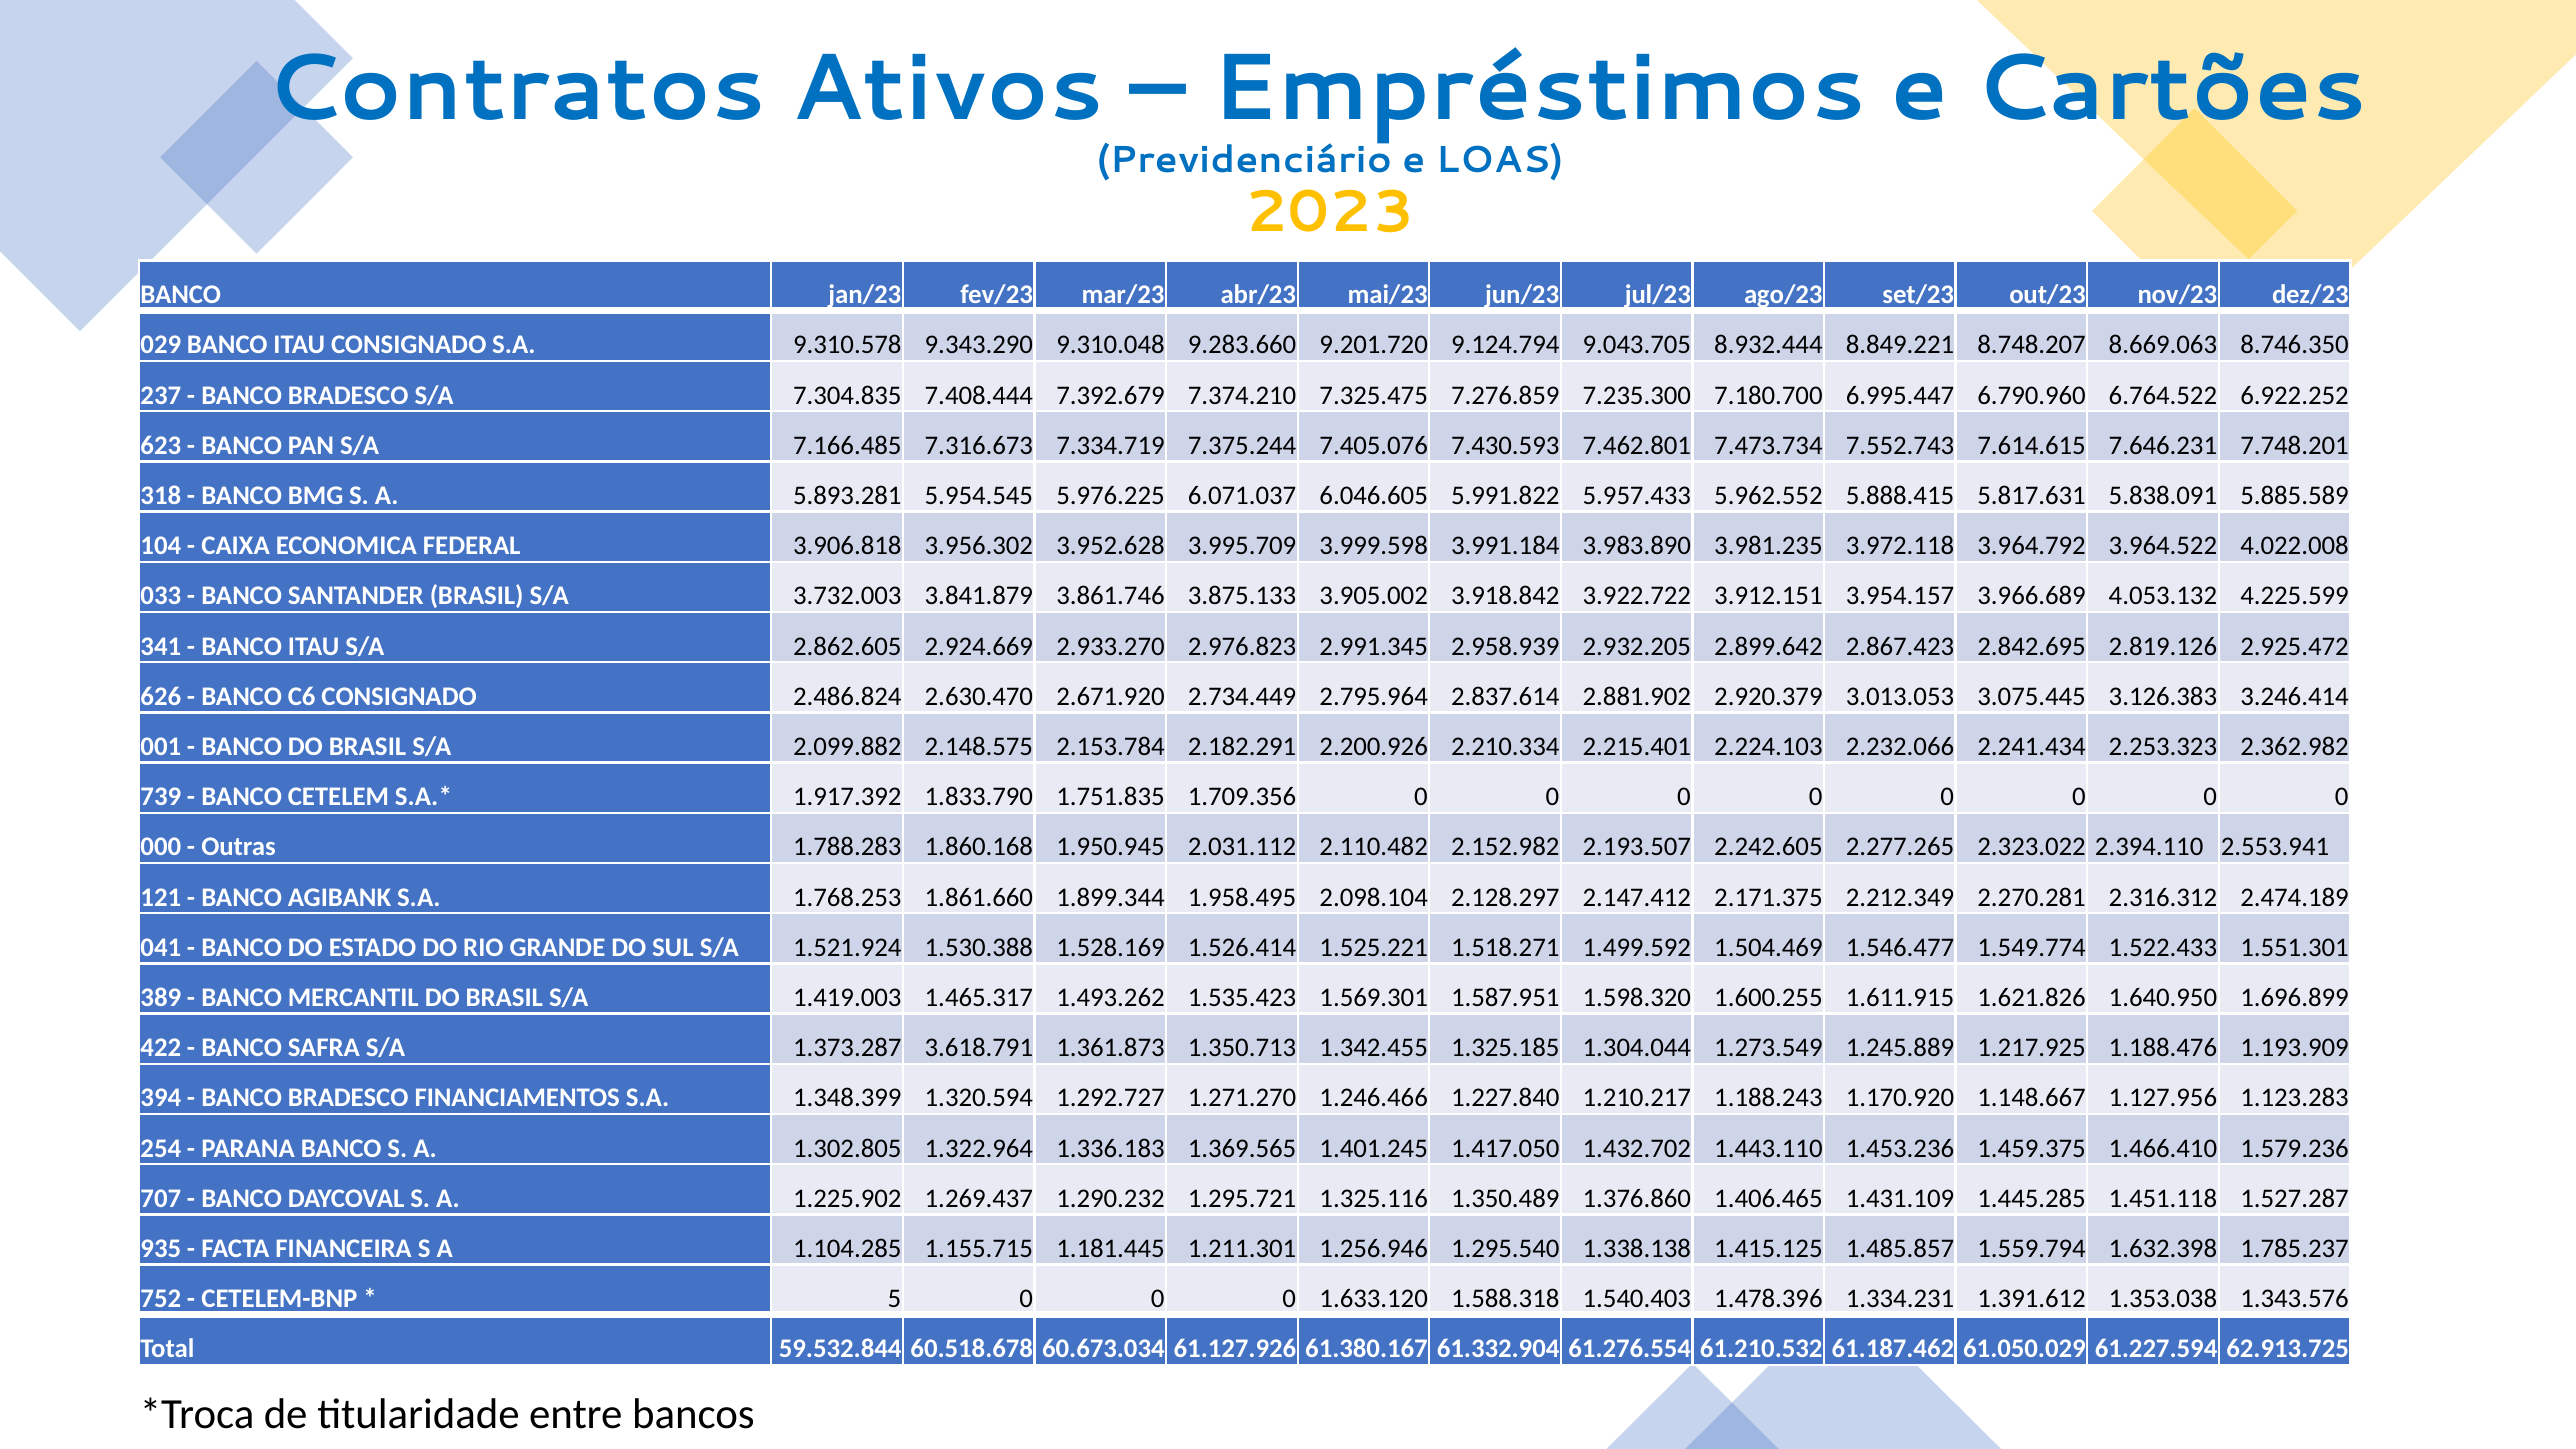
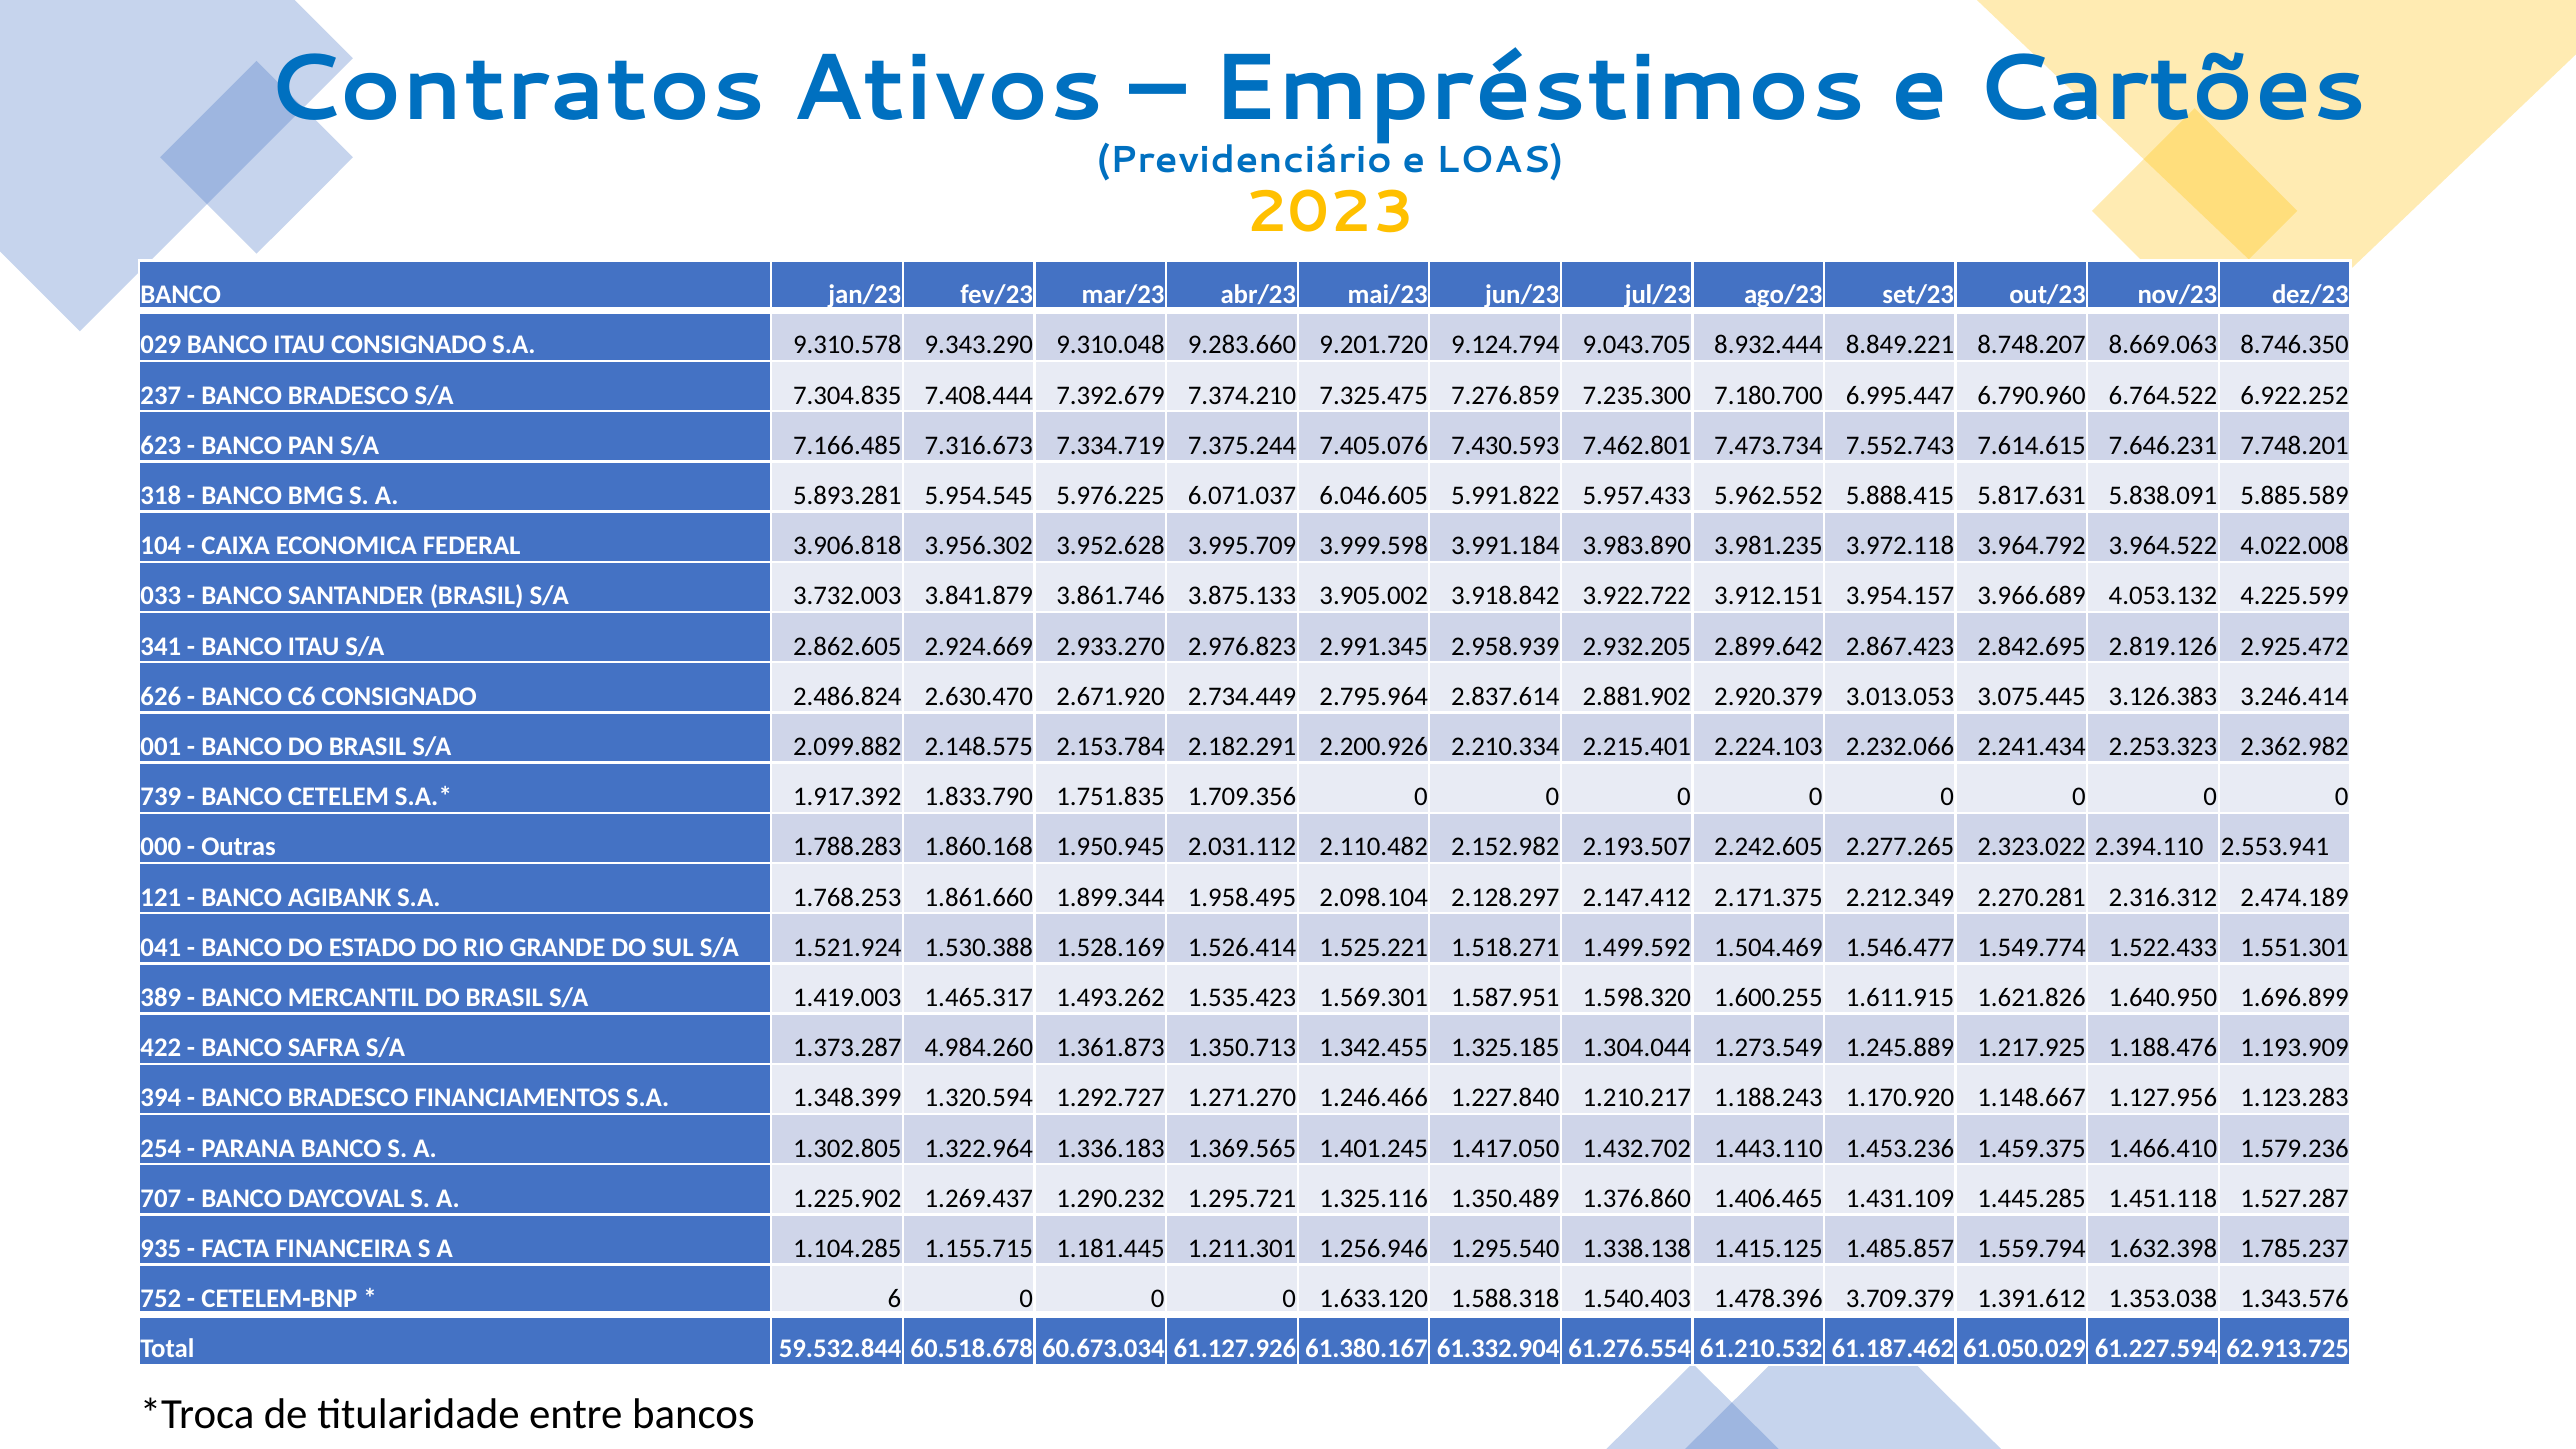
3.618.791: 3.618.791 -> 4.984.260 (979, 1048)
5: 5 -> 6 (895, 1299)
1.334.231: 1.334.231 -> 3.709.379 (1900, 1299)
